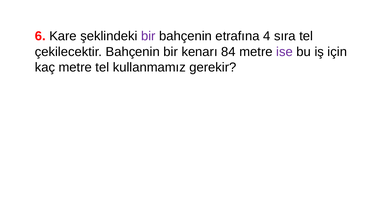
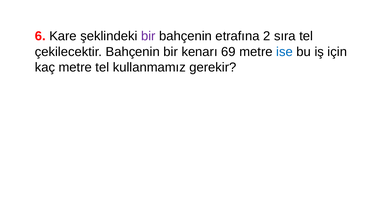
4: 4 -> 2 (267, 36)
84: 84 -> 69 (228, 52)
ise colour: purple -> blue (284, 52)
